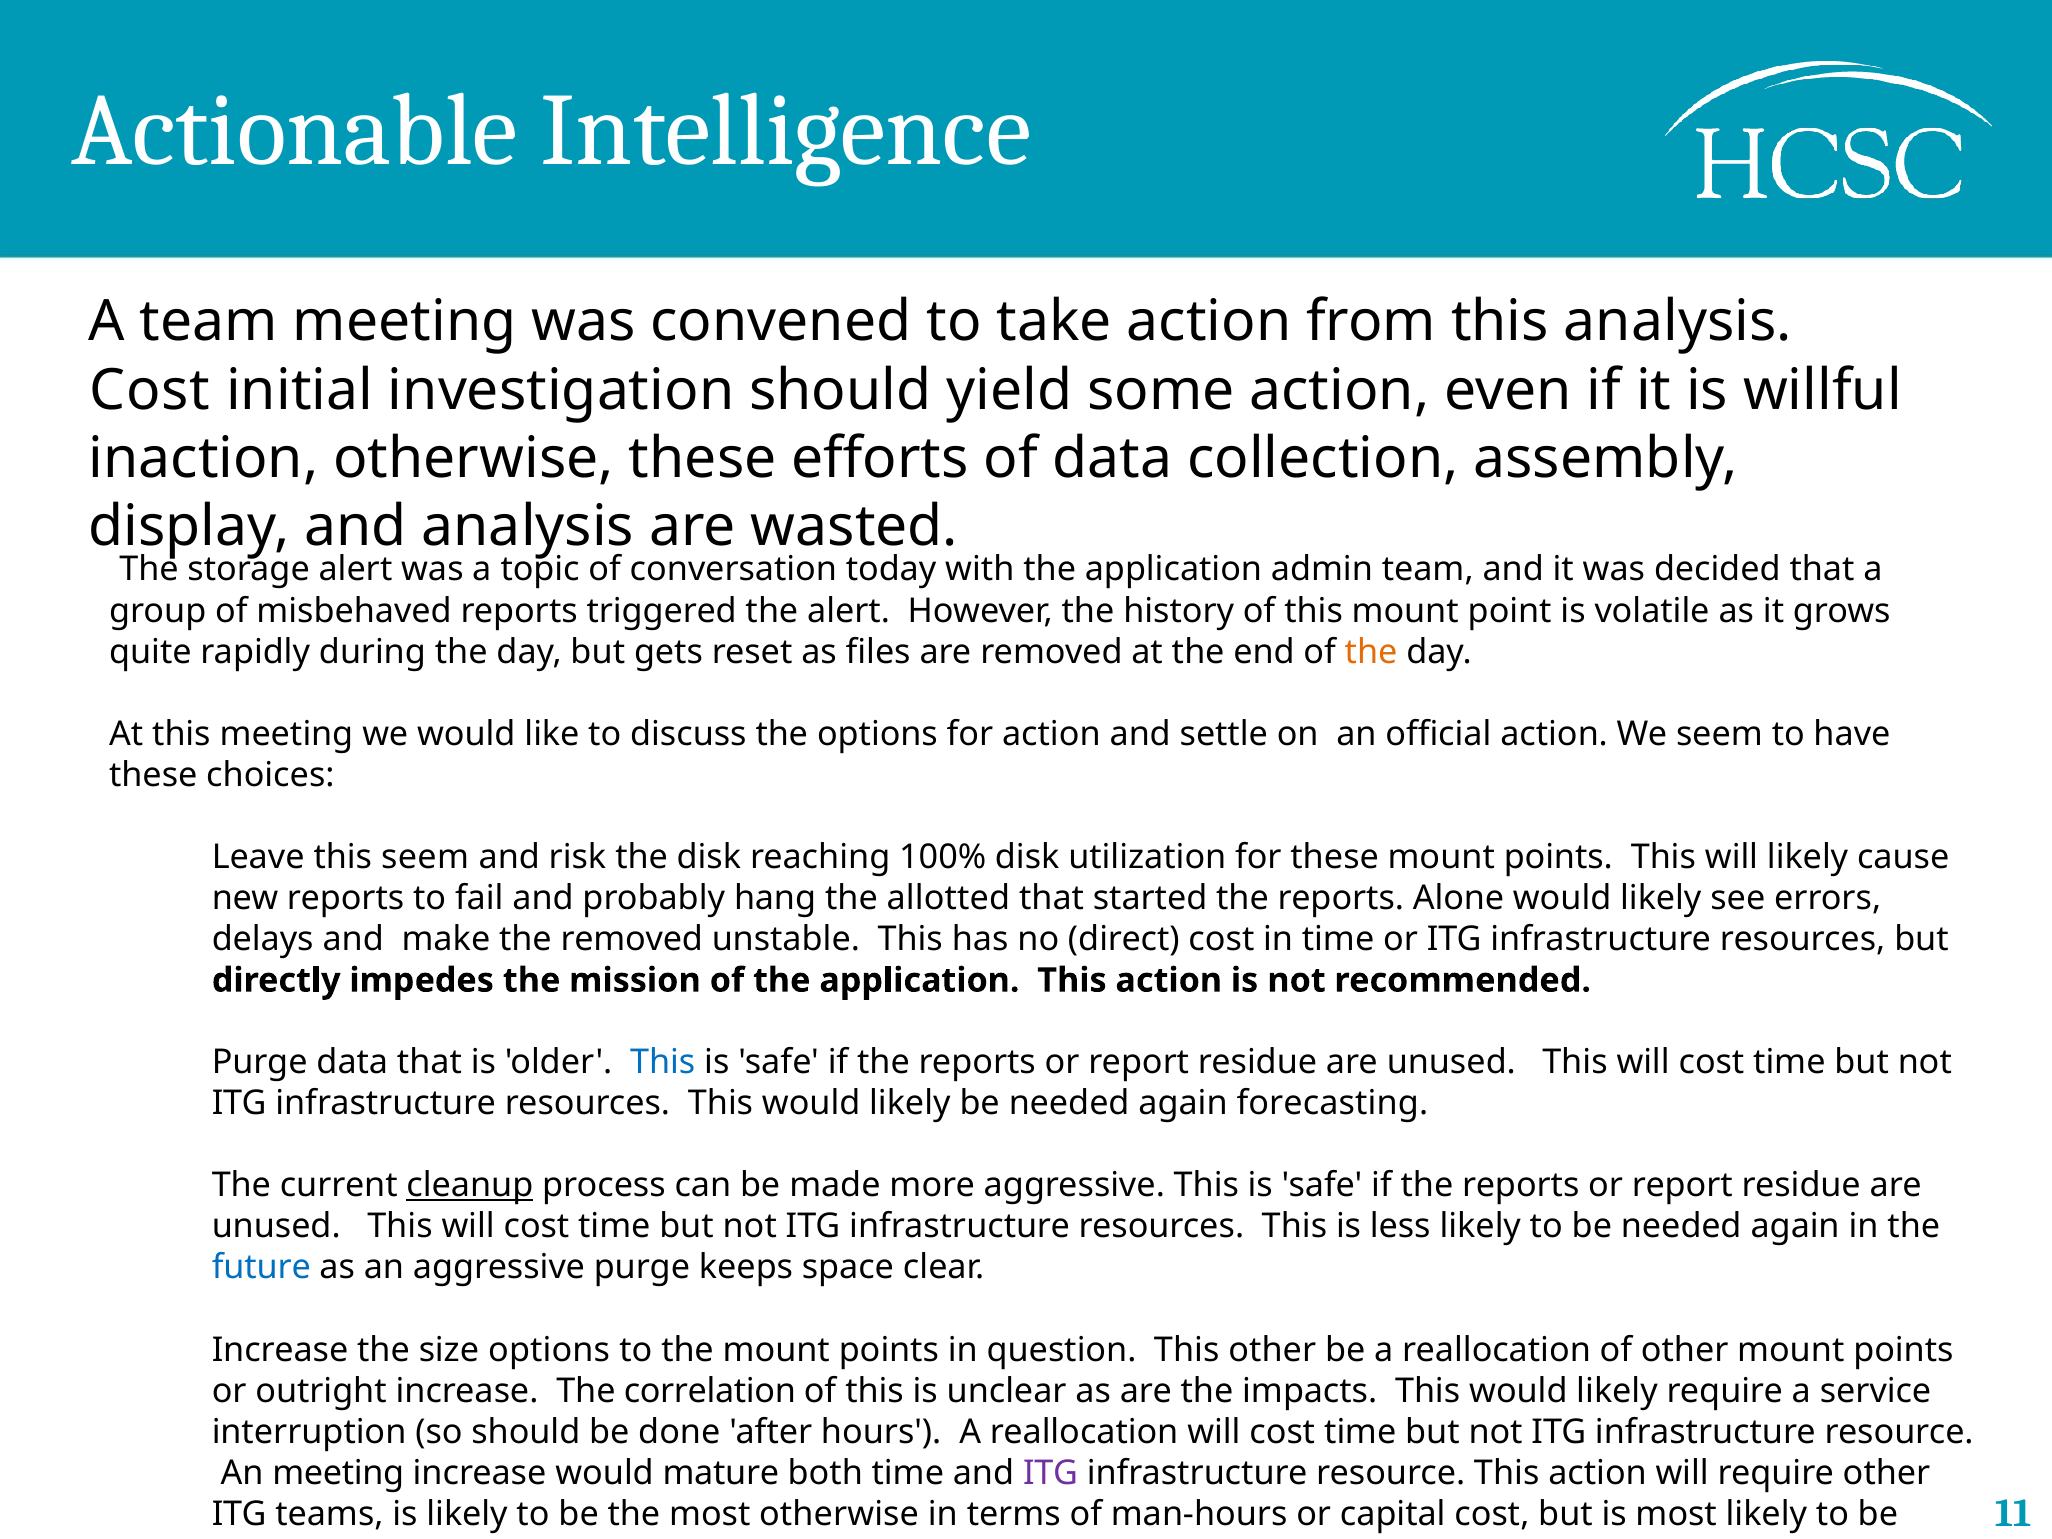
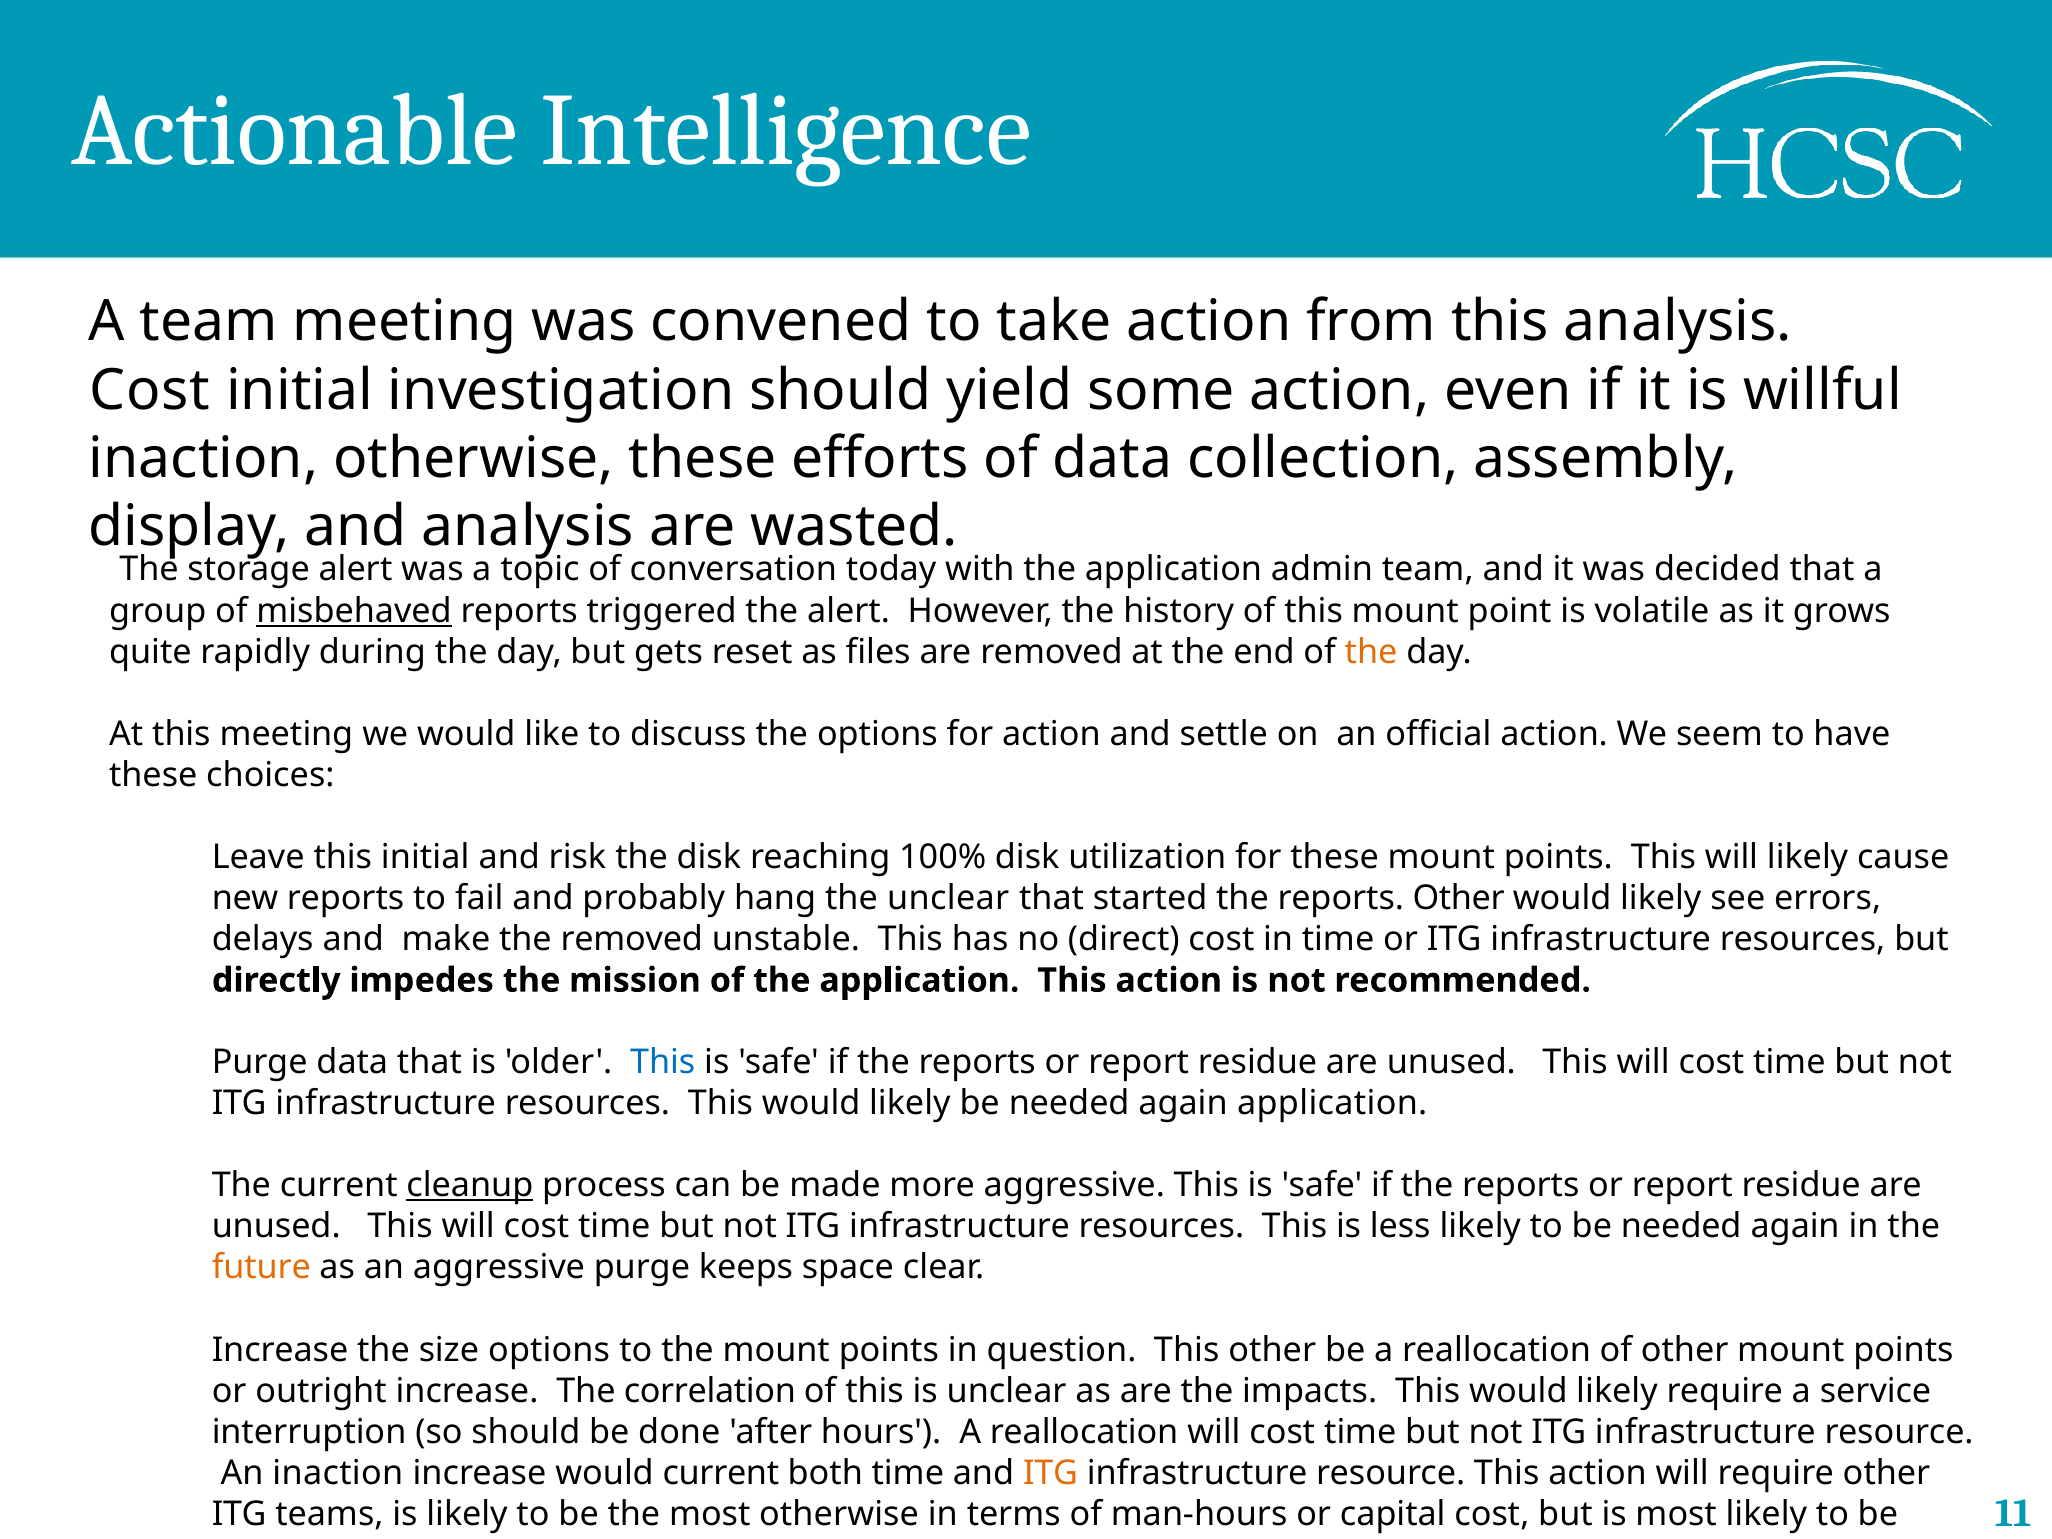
misbehaved underline: none -> present (354, 611)
this seem: seem -> initial (425, 857)
the allotted: allotted -> unclear (948, 898)
reports Alone: Alone -> Other (1459, 898)
again forecasting: forecasting -> application (1332, 1104)
future colour: blue -> orange (261, 1268)
An meeting: meeting -> inaction (338, 1473)
would mature: mature -> current (721, 1473)
ITG colour: purple -> orange (1051, 1473)
